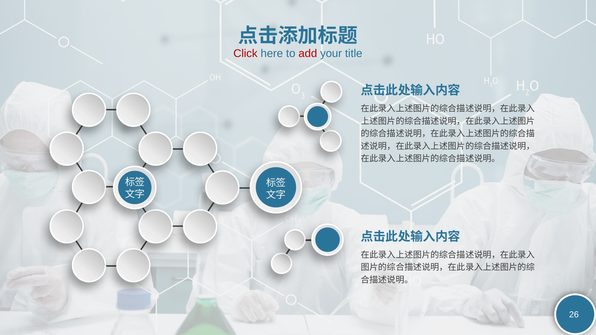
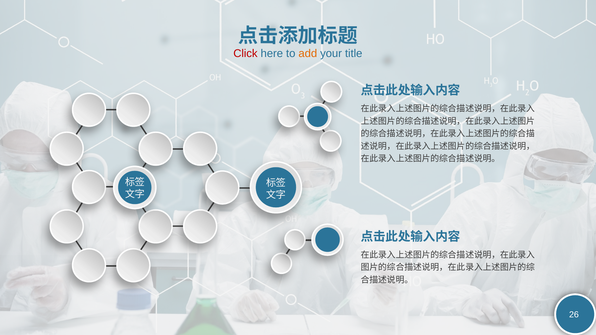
add colour: red -> orange (308, 53)
